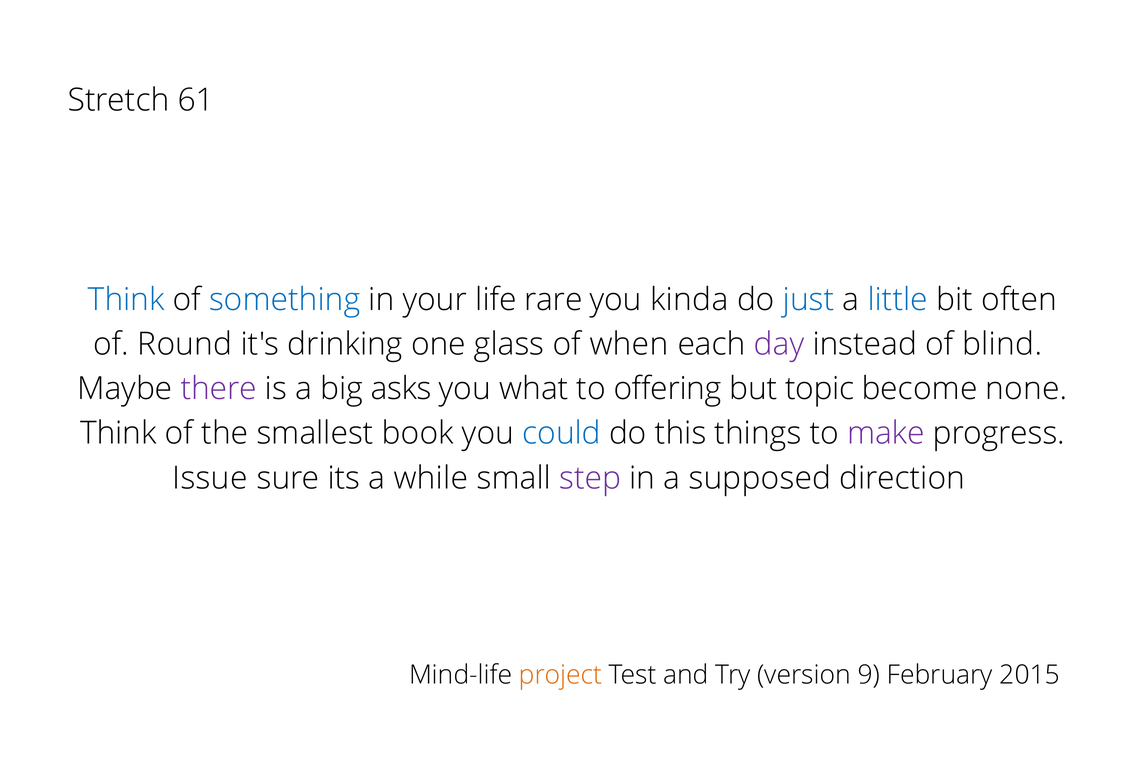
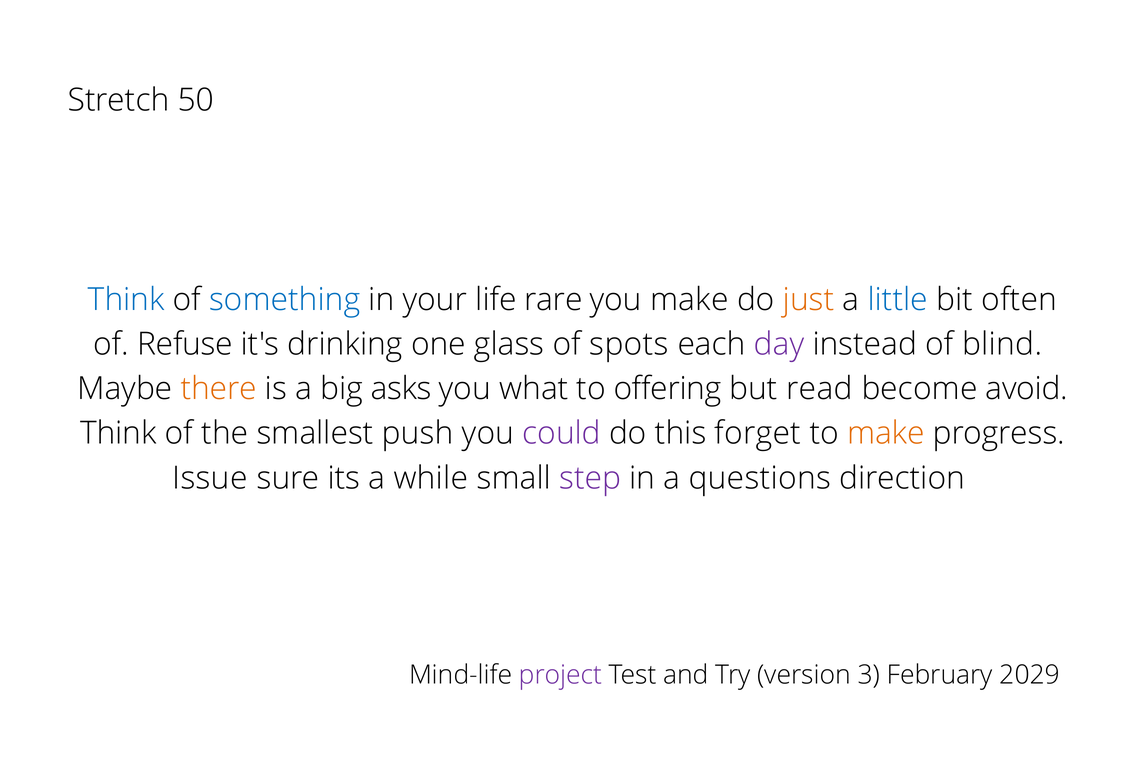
61: 61 -> 50 (196, 100)
you kinda: kinda -> make (689, 300)
just colour: blue -> orange (809, 300)
Round: Round -> Refuse (185, 344)
when: when -> spots (629, 344)
there colour: purple -> orange (219, 389)
topic: topic -> read (819, 389)
none: none -> avoid (1027, 389)
book: book -> push (418, 433)
could colour: blue -> purple (562, 433)
things: things -> forget (758, 433)
make colour: purple -> orange (886, 433)
supposed: supposed -> questions (760, 478)
project colour: orange -> purple (560, 675)
9: 9 -> 3 (869, 675)
2015: 2015 -> 2029 (1030, 675)
